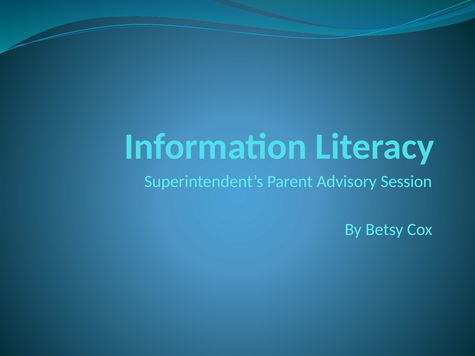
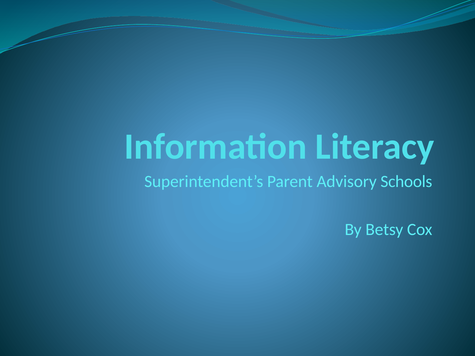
Session: Session -> Schools (406, 182)
